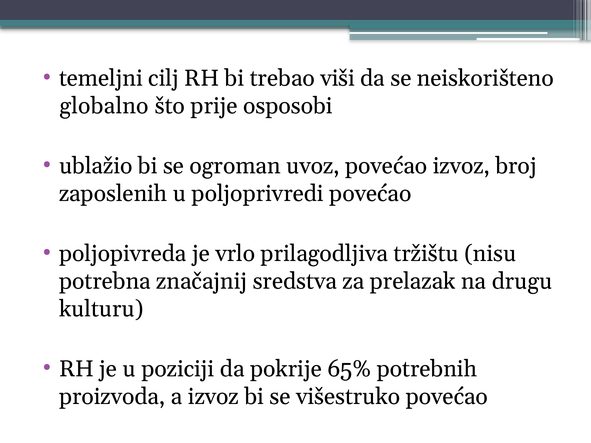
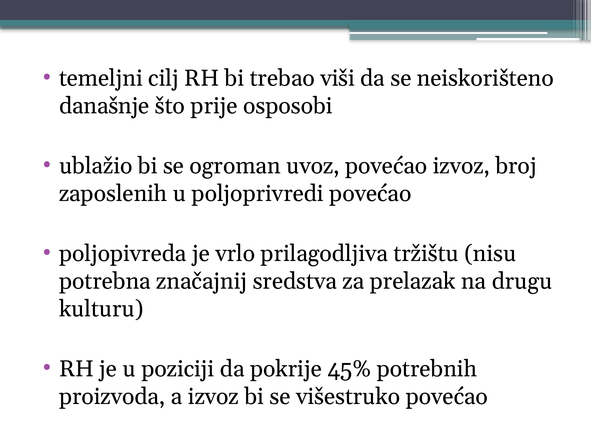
globalno: globalno -> današnje (104, 106)
65%: 65% -> 45% (349, 369)
